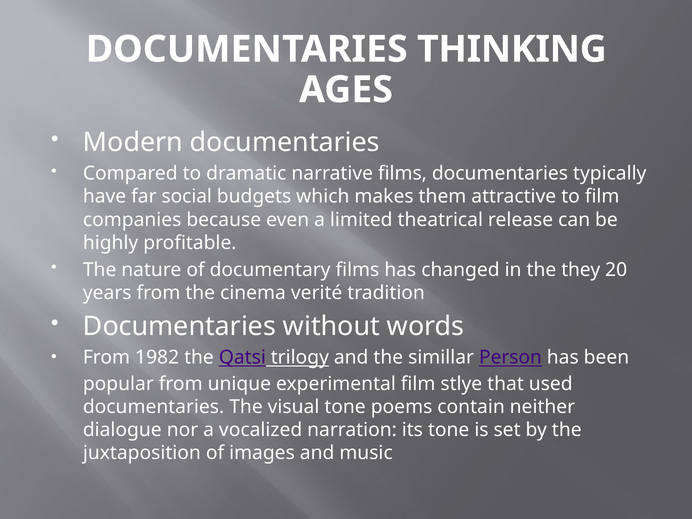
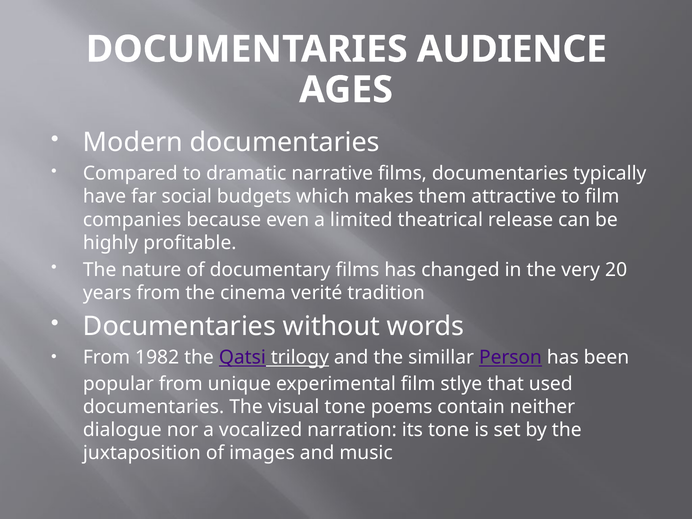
THINKING: THINKING -> AUDIENCE (512, 49)
they: they -> very (581, 270)
